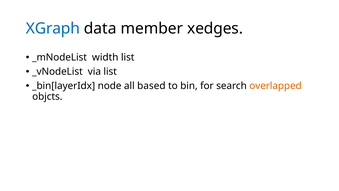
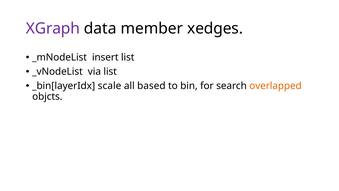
XGraph colour: blue -> purple (53, 28)
width: width -> insert (105, 57)
node: node -> scale (110, 86)
